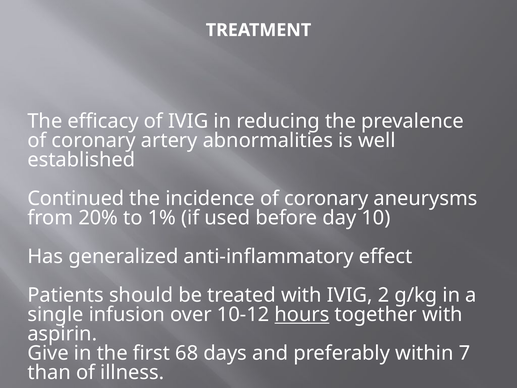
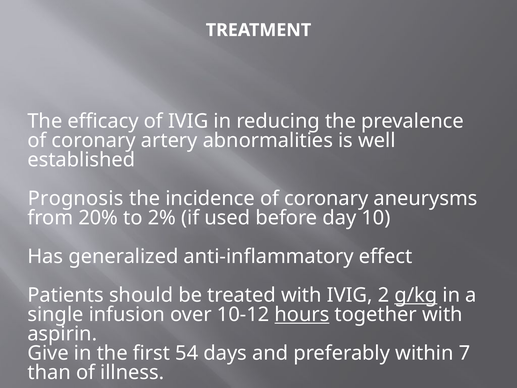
Continued: Continued -> Prognosis (76, 198)
1%: 1% -> 2% (162, 218)
g/kg underline: none -> present (416, 295)
68: 68 -> 54 (187, 353)
